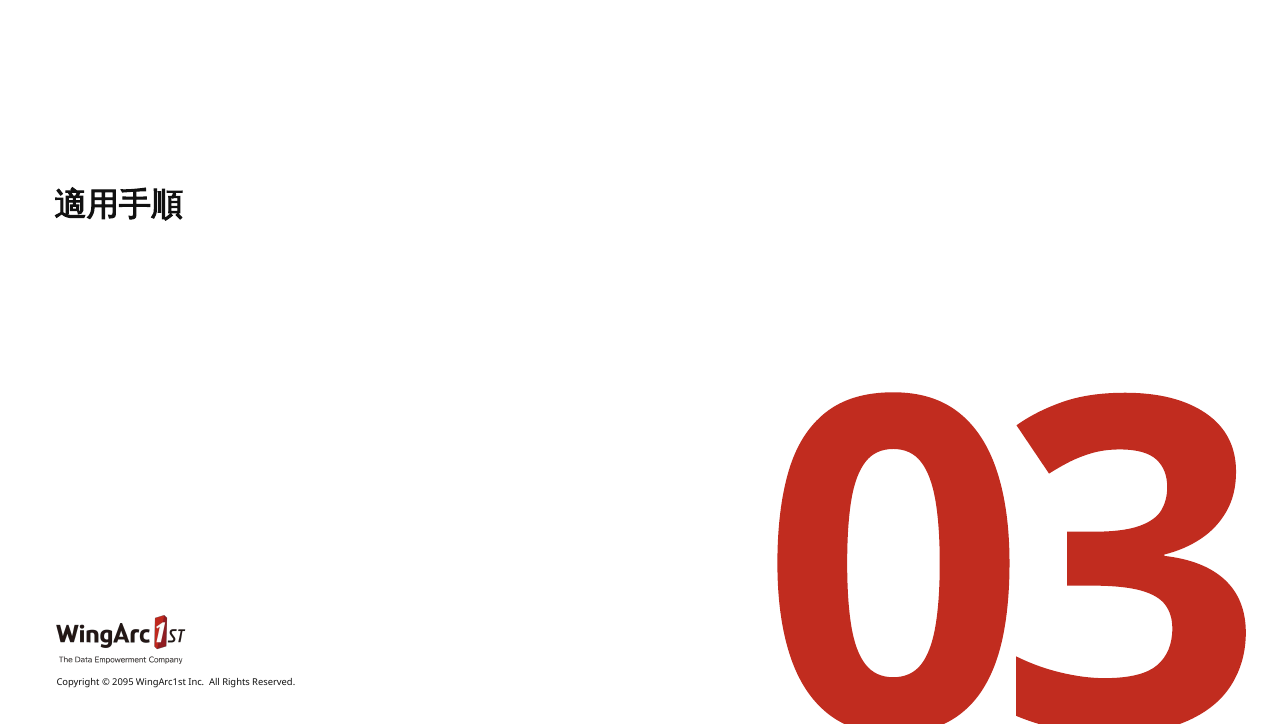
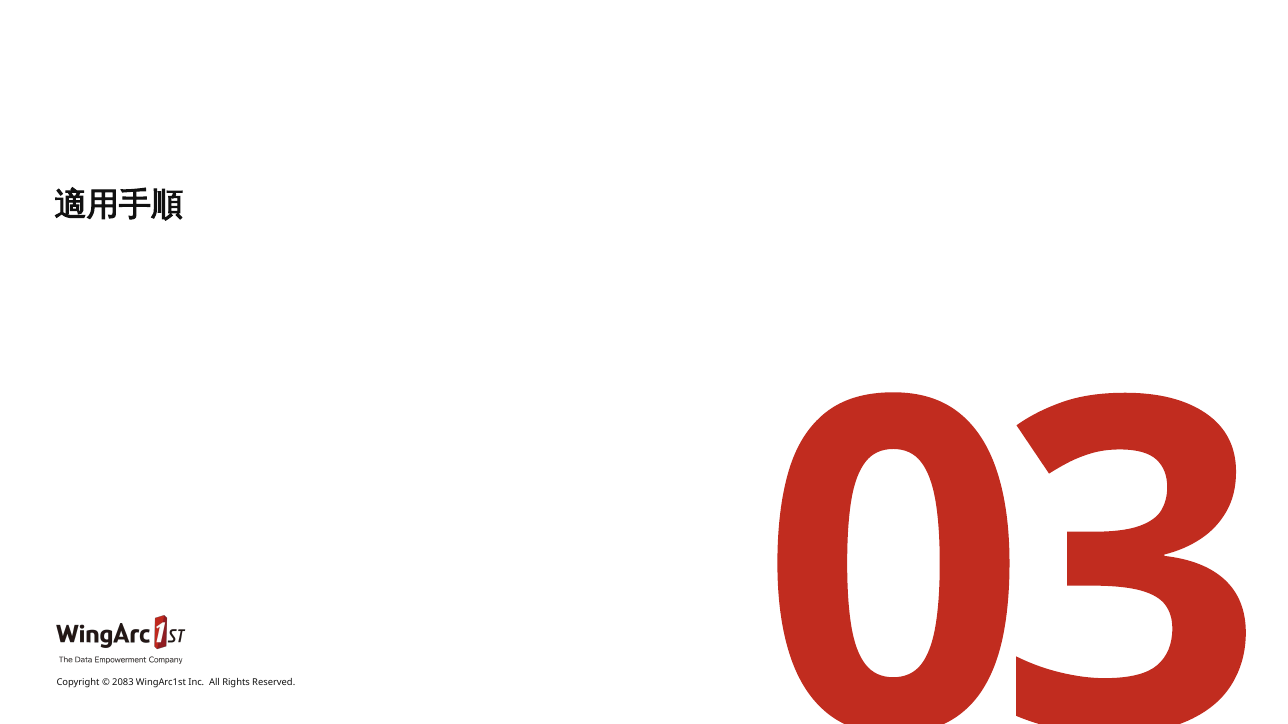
2095: 2095 -> 2083 (123, 683)
